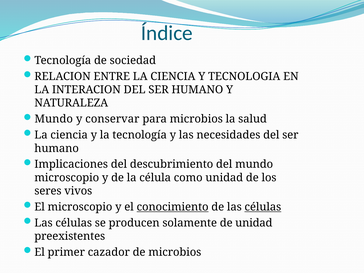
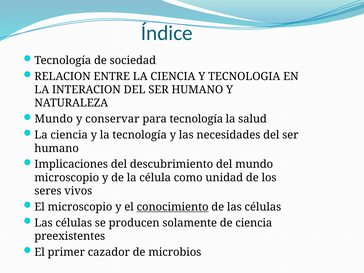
para microbios: microbios -> tecnología (196, 119)
células underline: present -> none (263, 207)
de unidad: unidad -> ciencia (254, 223)
